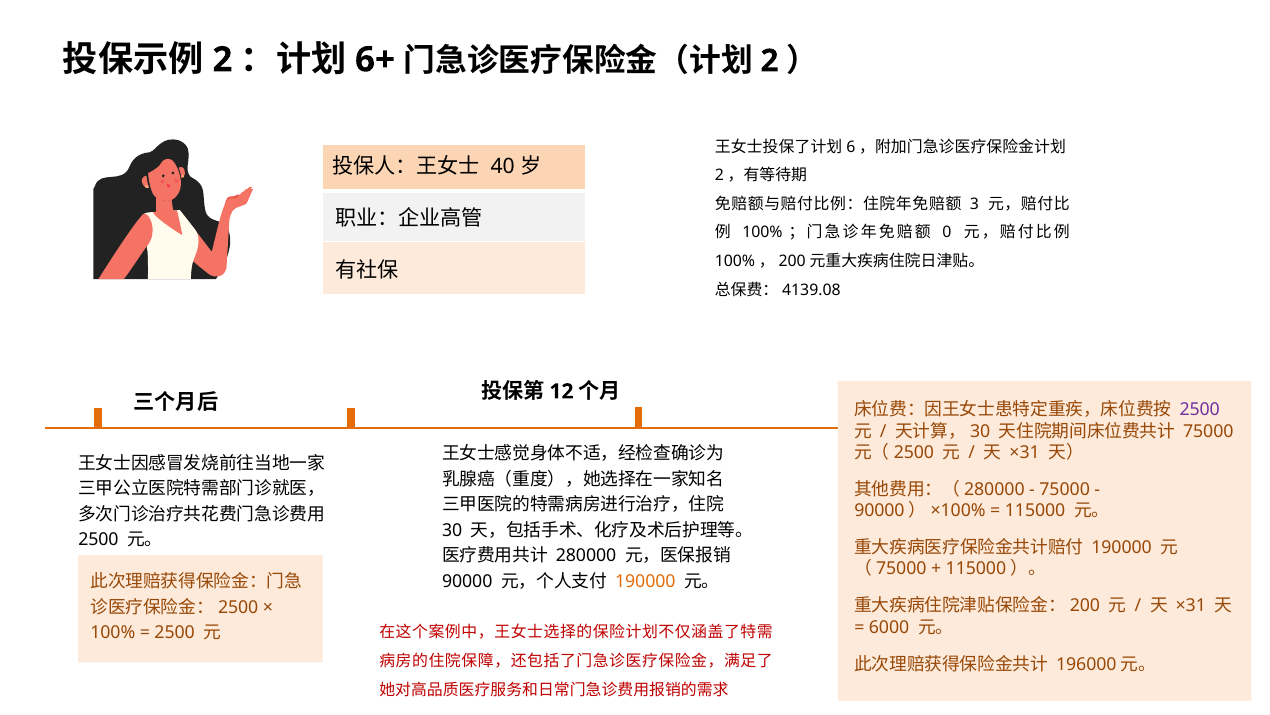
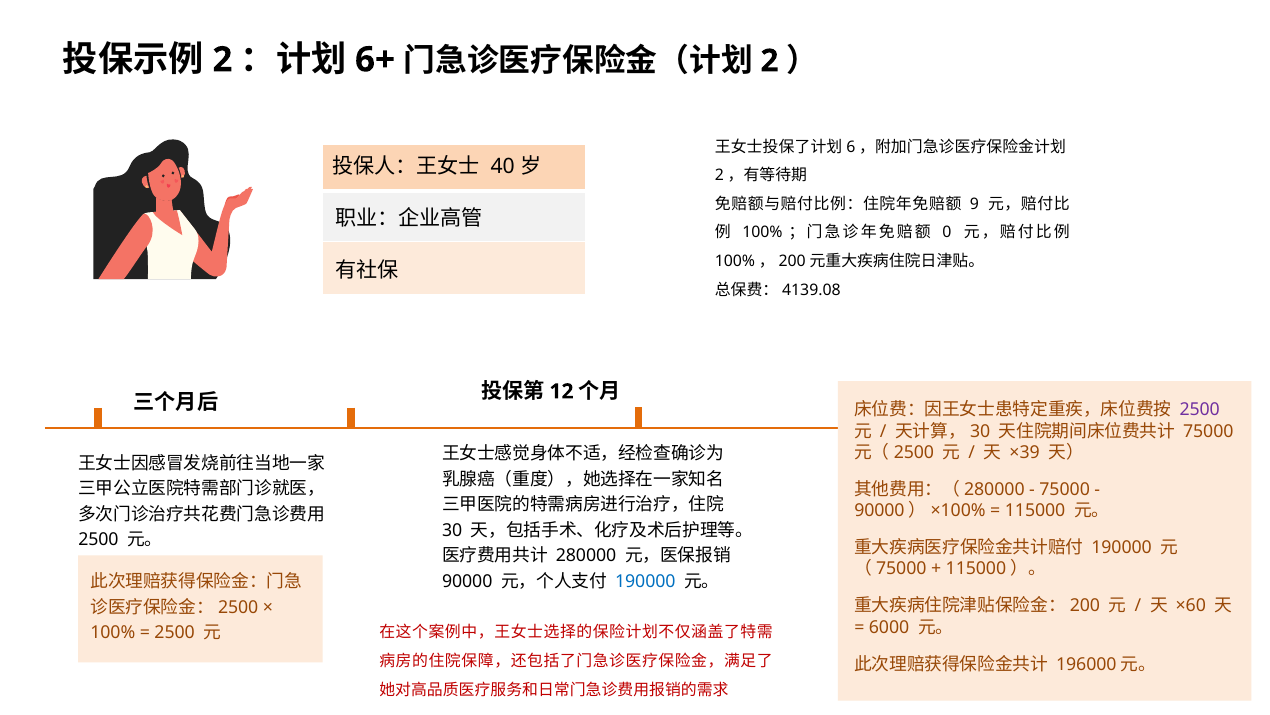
3: 3 -> 9 (974, 204)
×31: ×31 -> ×39 (1025, 452)
190000 colour: orange -> blue (645, 581)
×31: ×31 -> ×60 (1191, 606)
